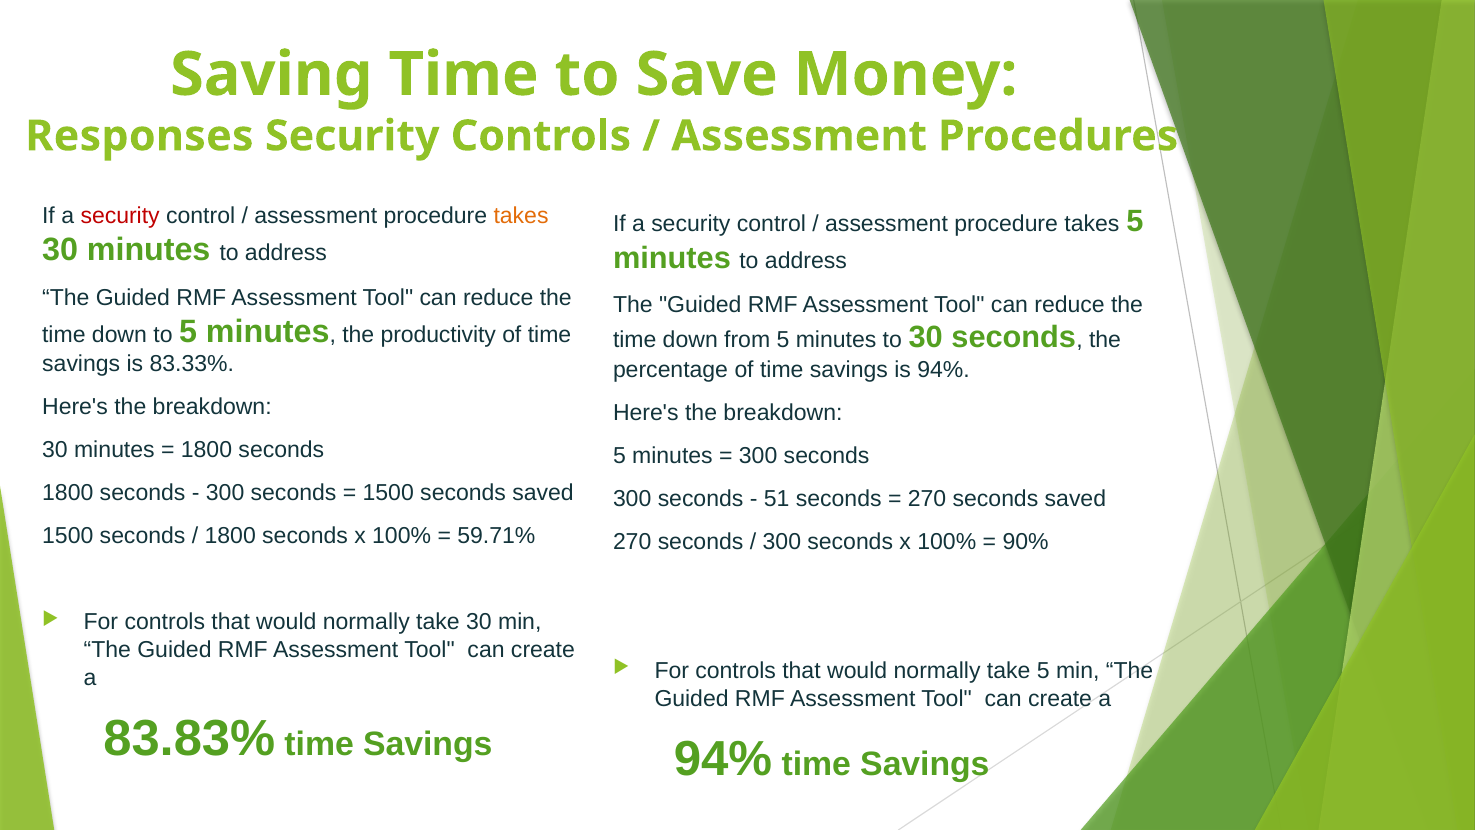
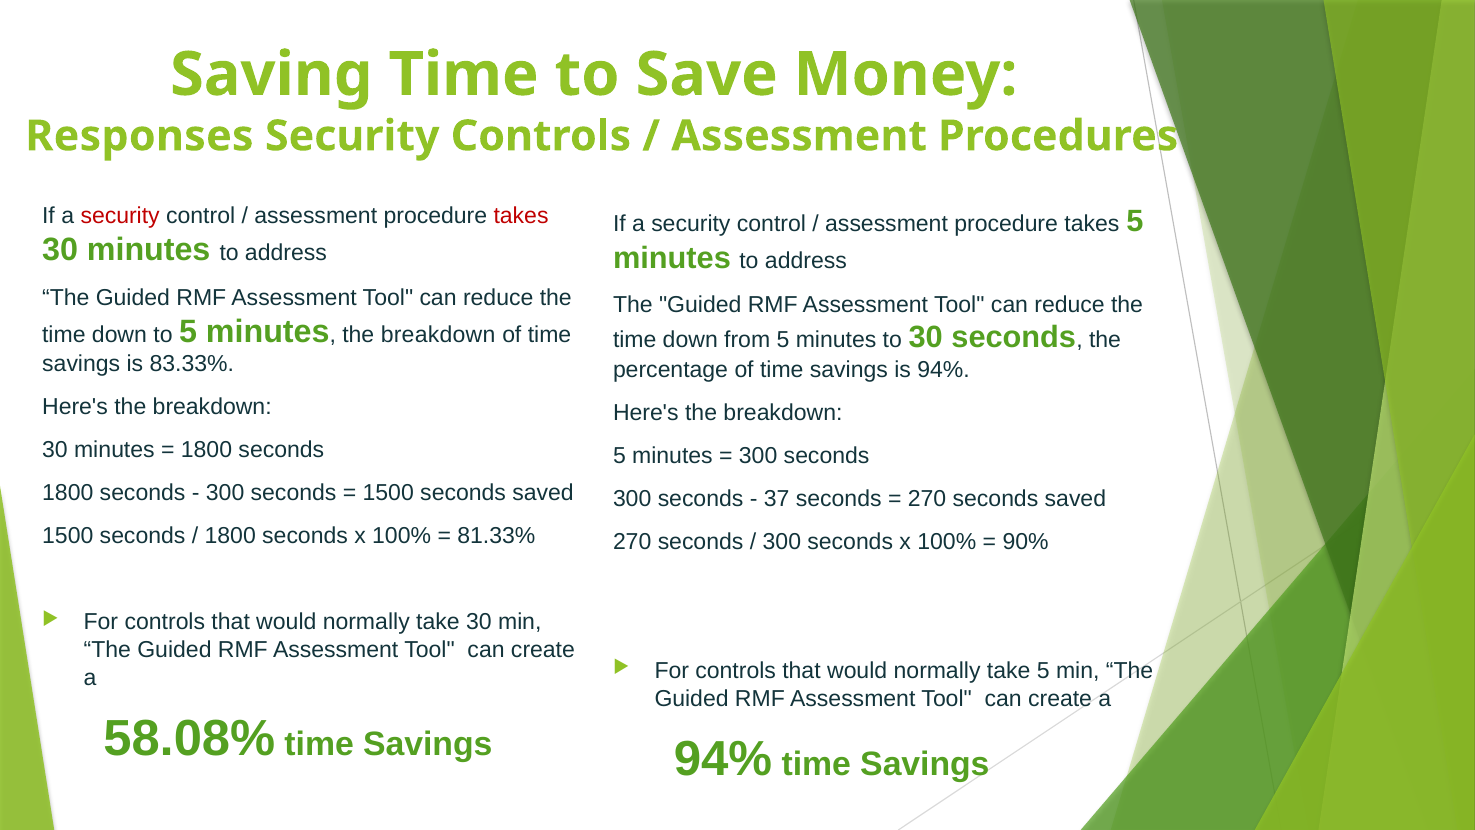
takes colour: orange -> red (521, 216)
productivity: productivity -> breakdown (438, 334)
51: 51 -> 37 (777, 499)
59.71%: 59.71% -> 81.33% (496, 536)
83.83%: 83.83% -> 58.08% (189, 739)
